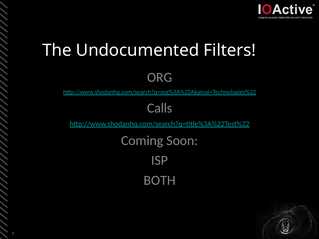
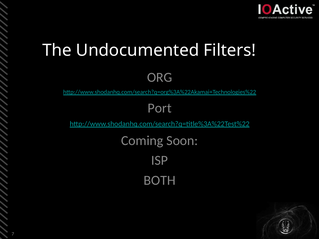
Calls: Calls -> Port (160, 108)
